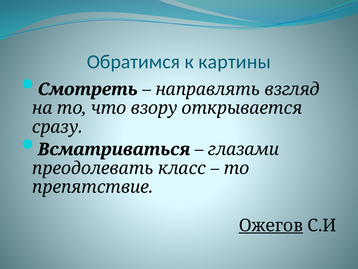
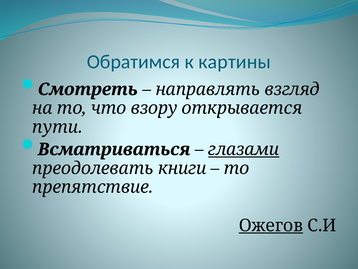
сразу: сразу -> пути (57, 127)
глазами underline: none -> present (244, 149)
класс: класс -> книги (182, 168)
